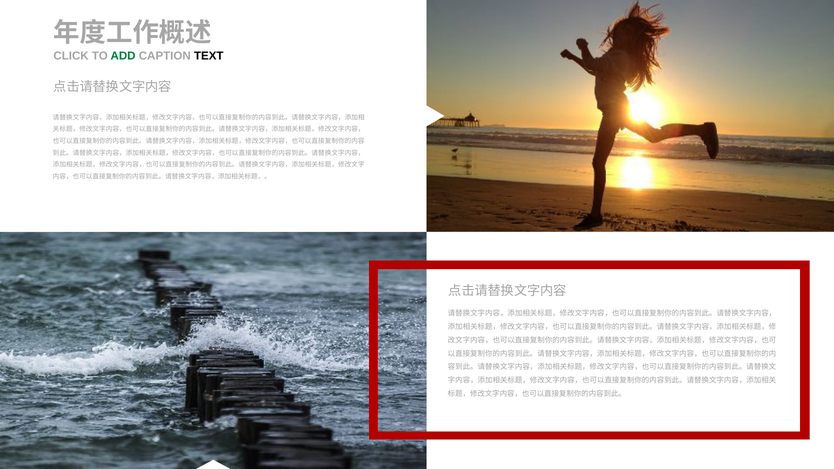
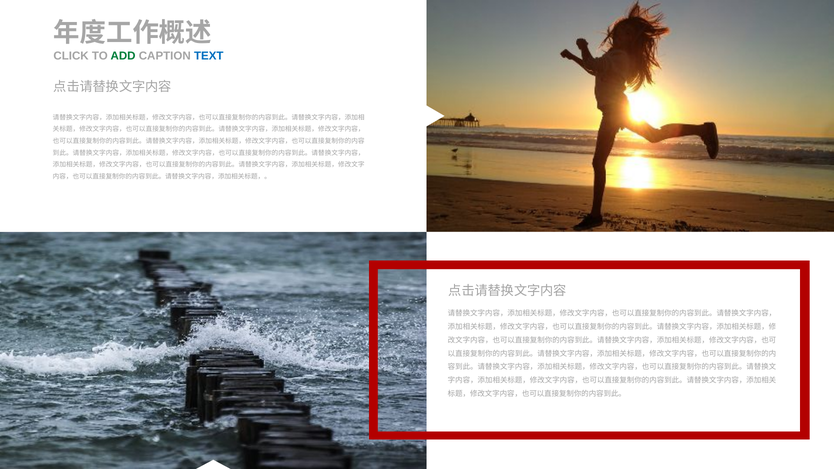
TEXT colour: black -> blue (209, 56)
